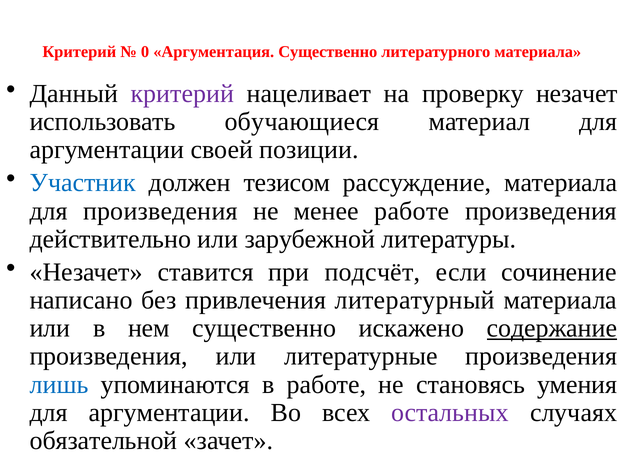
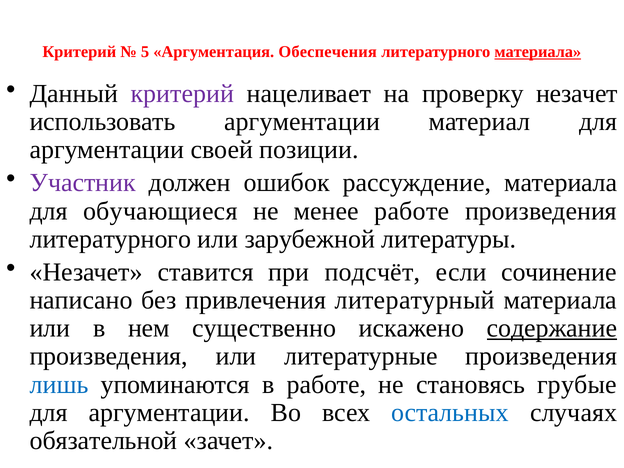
0: 0 -> 5 (145, 52)
Аргументация Существенно: Существенно -> Обеспечения (328, 52)
материала underline: none -> present (538, 52)
использовать обучающиеся: обучающиеся -> аргументации (302, 122)
Участник colour: blue -> purple (83, 183)
тезисом: тезисом -> ошибок (287, 183)
для произведения: произведения -> обучающиеся (160, 211)
действительно: действительно -> литературного (110, 239)
умения: умения -> грубые (577, 384)
остальных colour: purple -> blue (450, 413)
